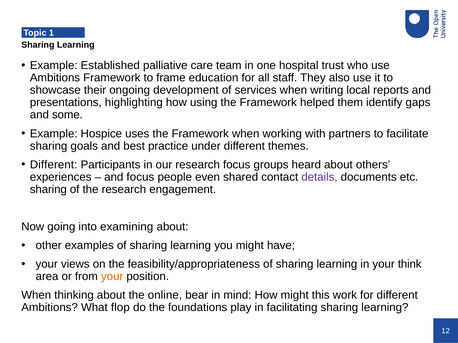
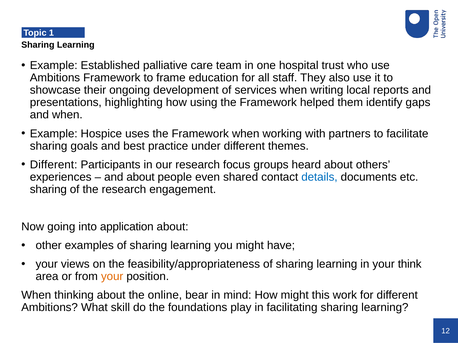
and some: some -> when (67, 115)
and focus: focus -> about (141, 177)
details colour: purple -> blue (319, 177)
examining: examining -> application (127, 227)
flop: flop -> skill (120, 308)
